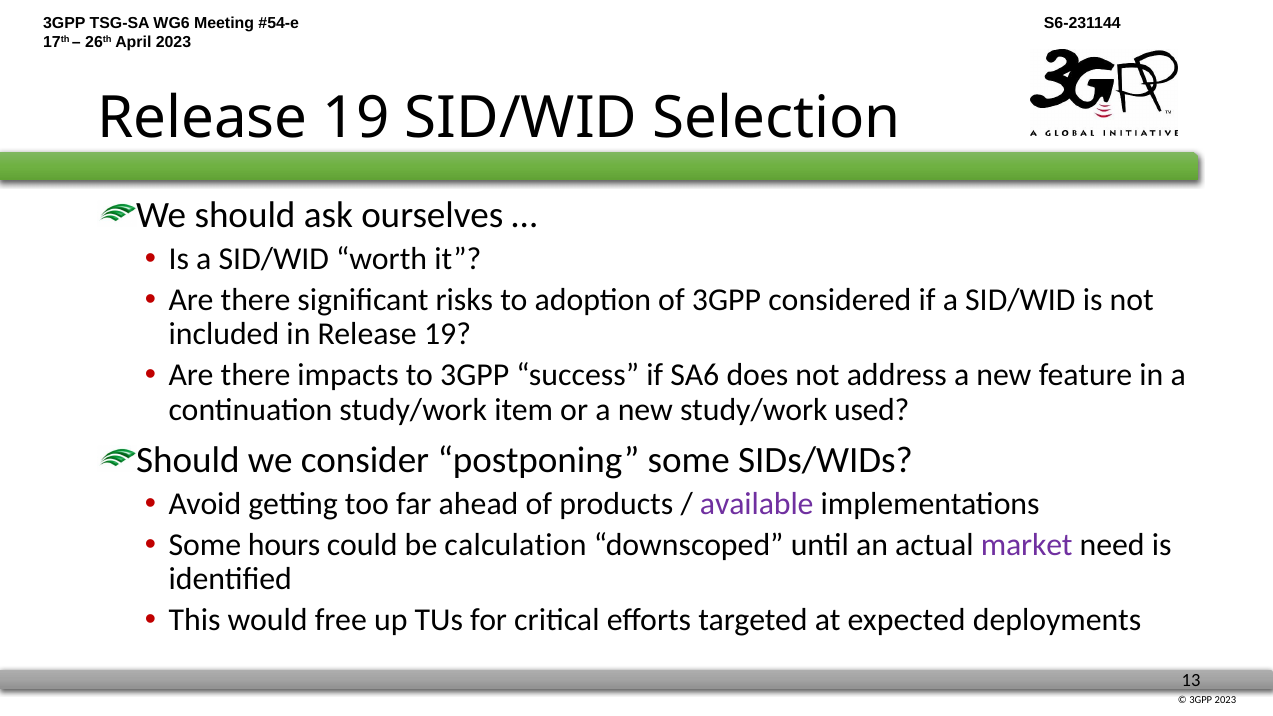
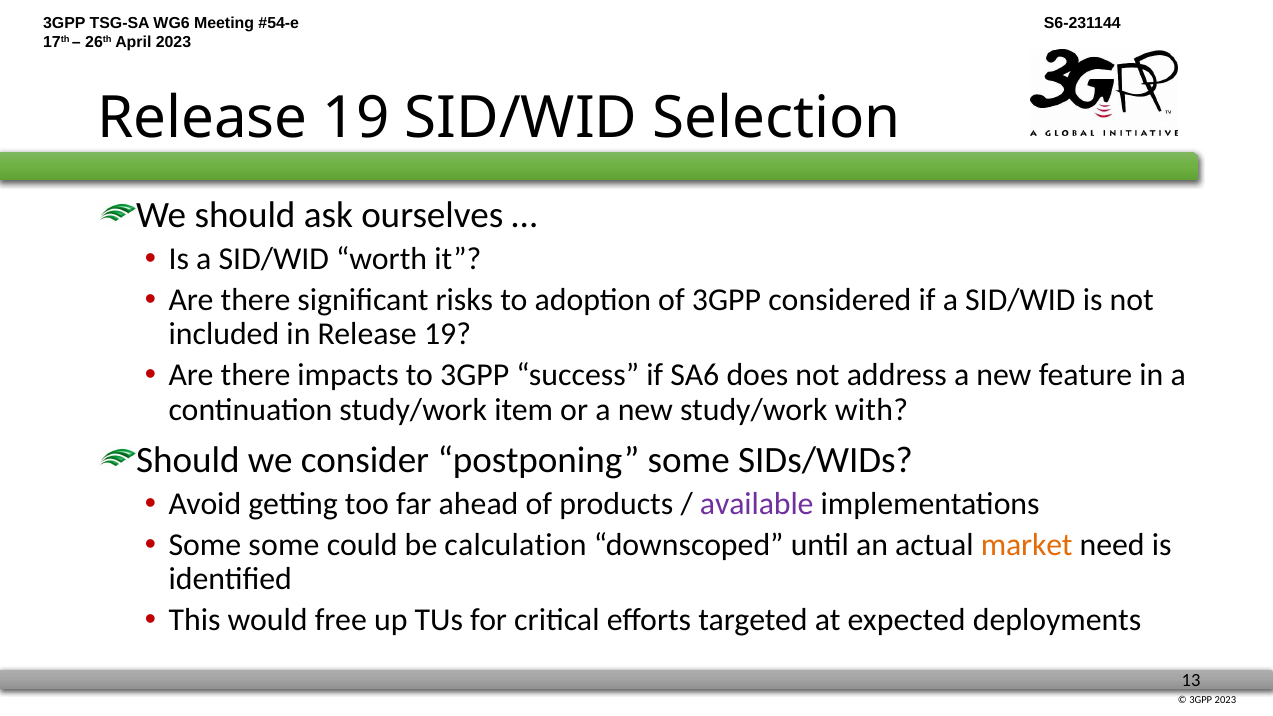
used: used -> with (871, 410)
Some hours: hours -> some (284, 545)
market colour: purple -> orange (1027, 545)
